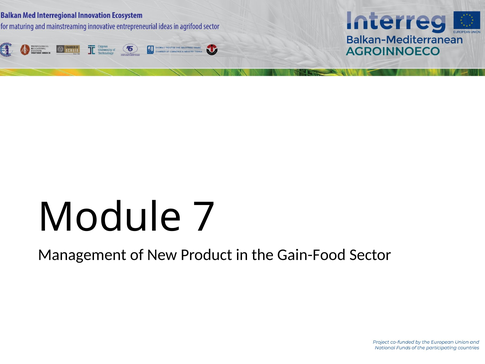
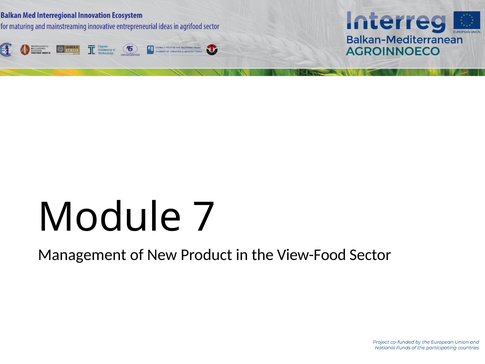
Gain-Food: Gain-Food -> View-Food (312, 255)
